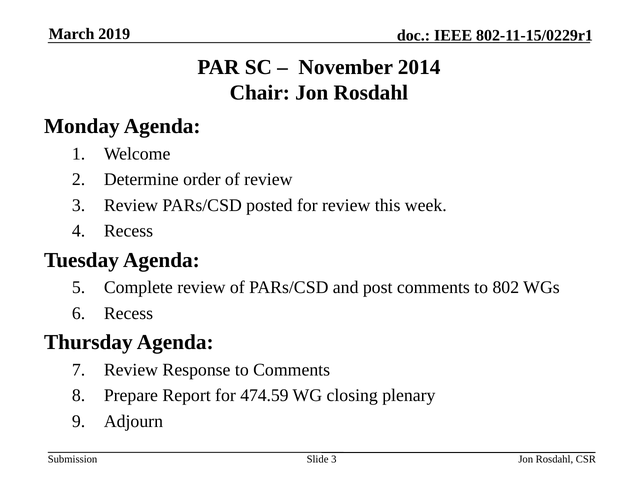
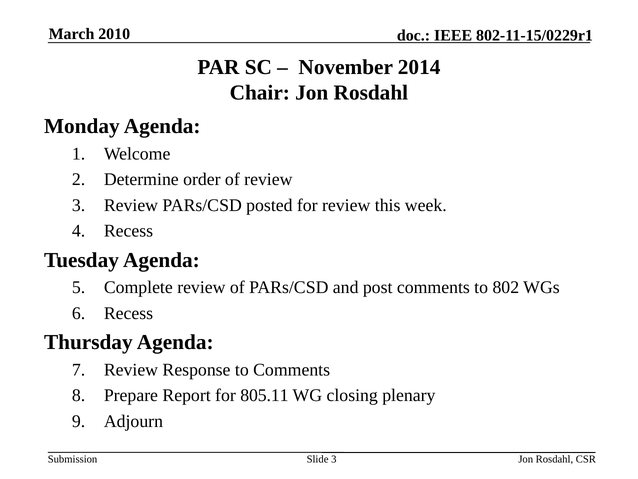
2019: 2019 -> 2010 (114, 34)
474.59: 474.59 -> 805.11 (264, 395)
